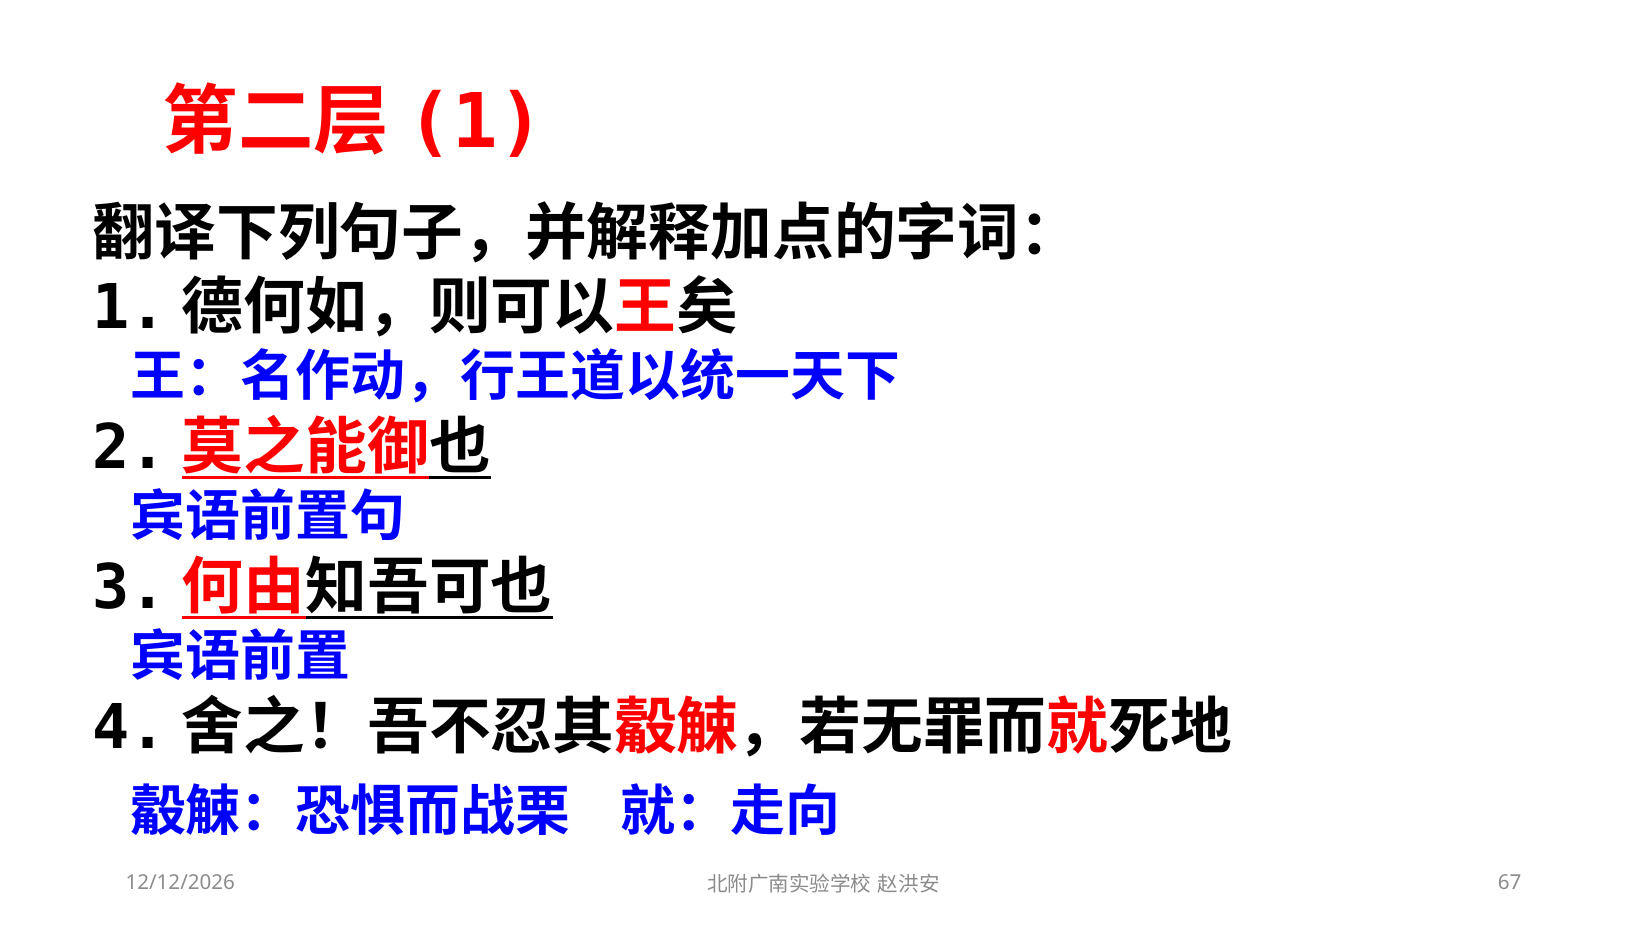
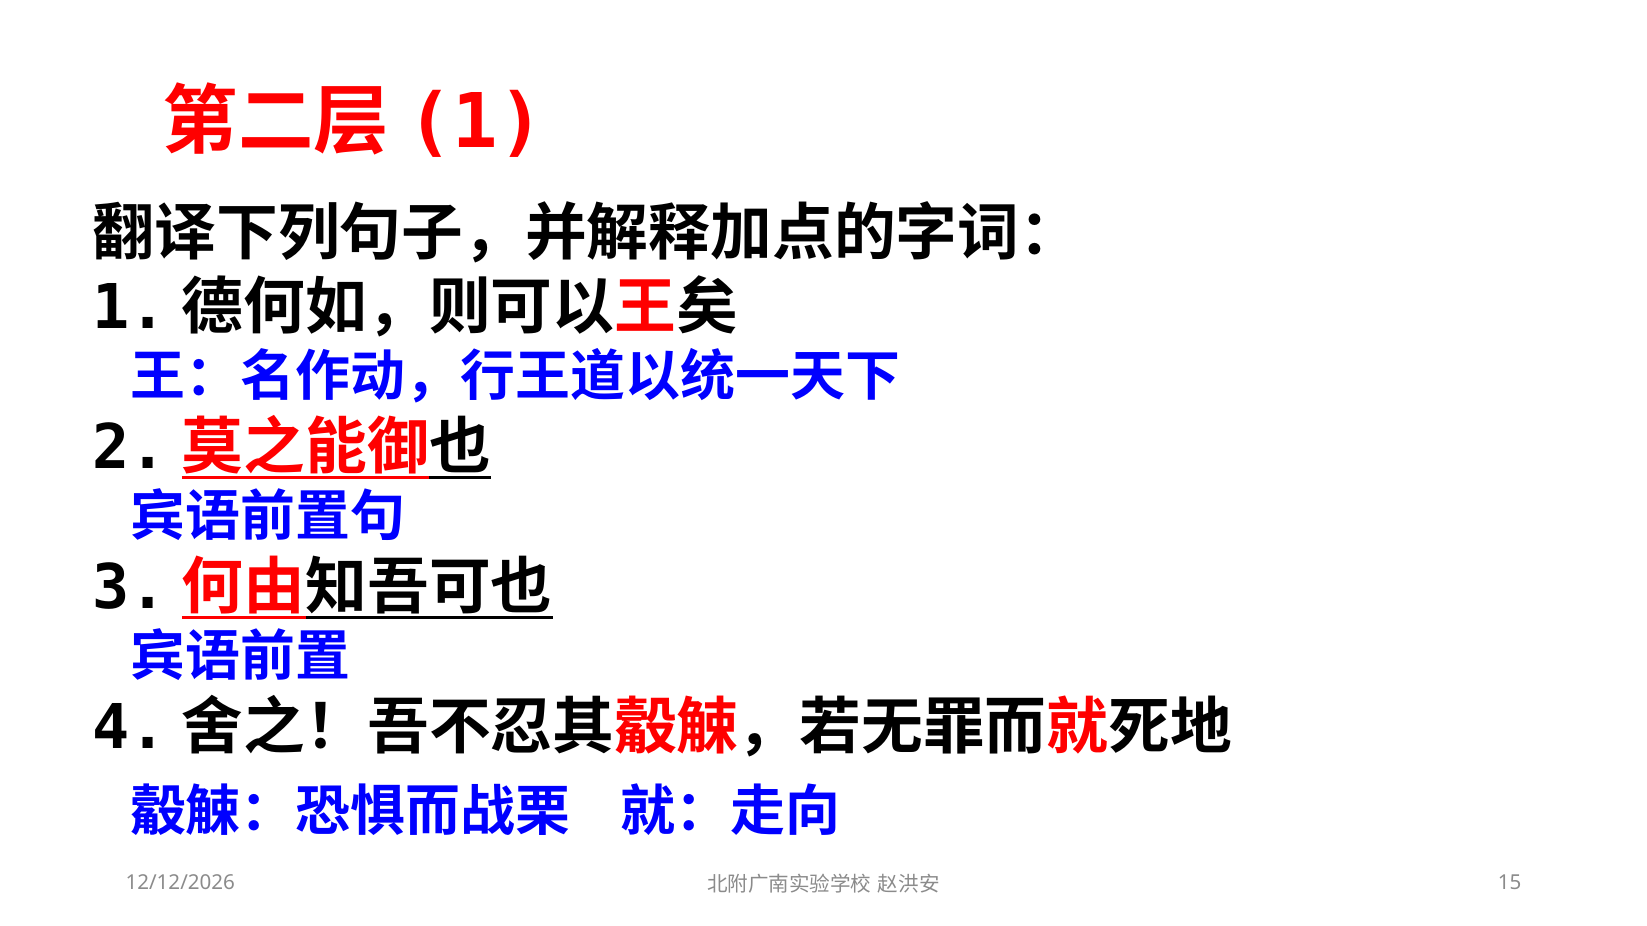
67: 67 -> 15 (1510, 883)
